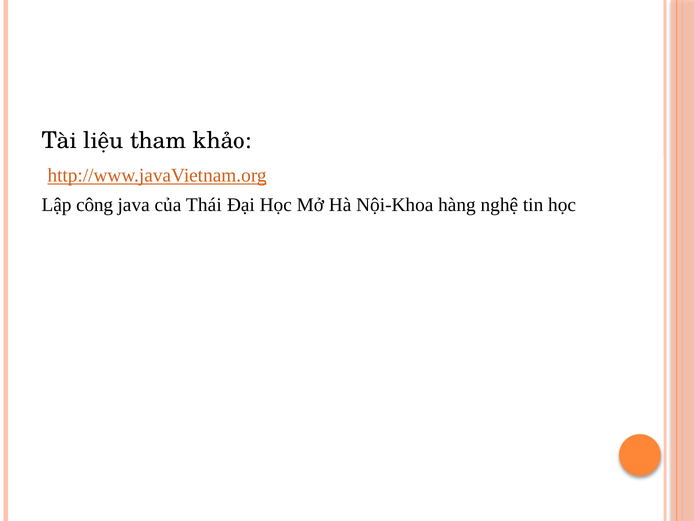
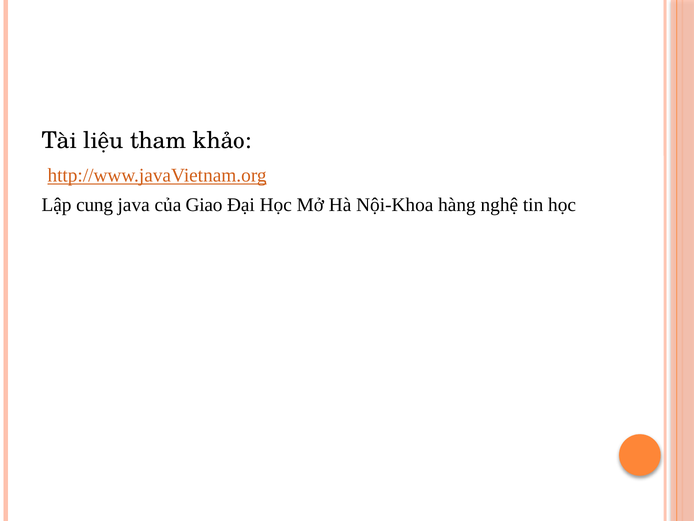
công: công -> cung (95, 205)
Thái: Thái -> Giao (204, 205)
